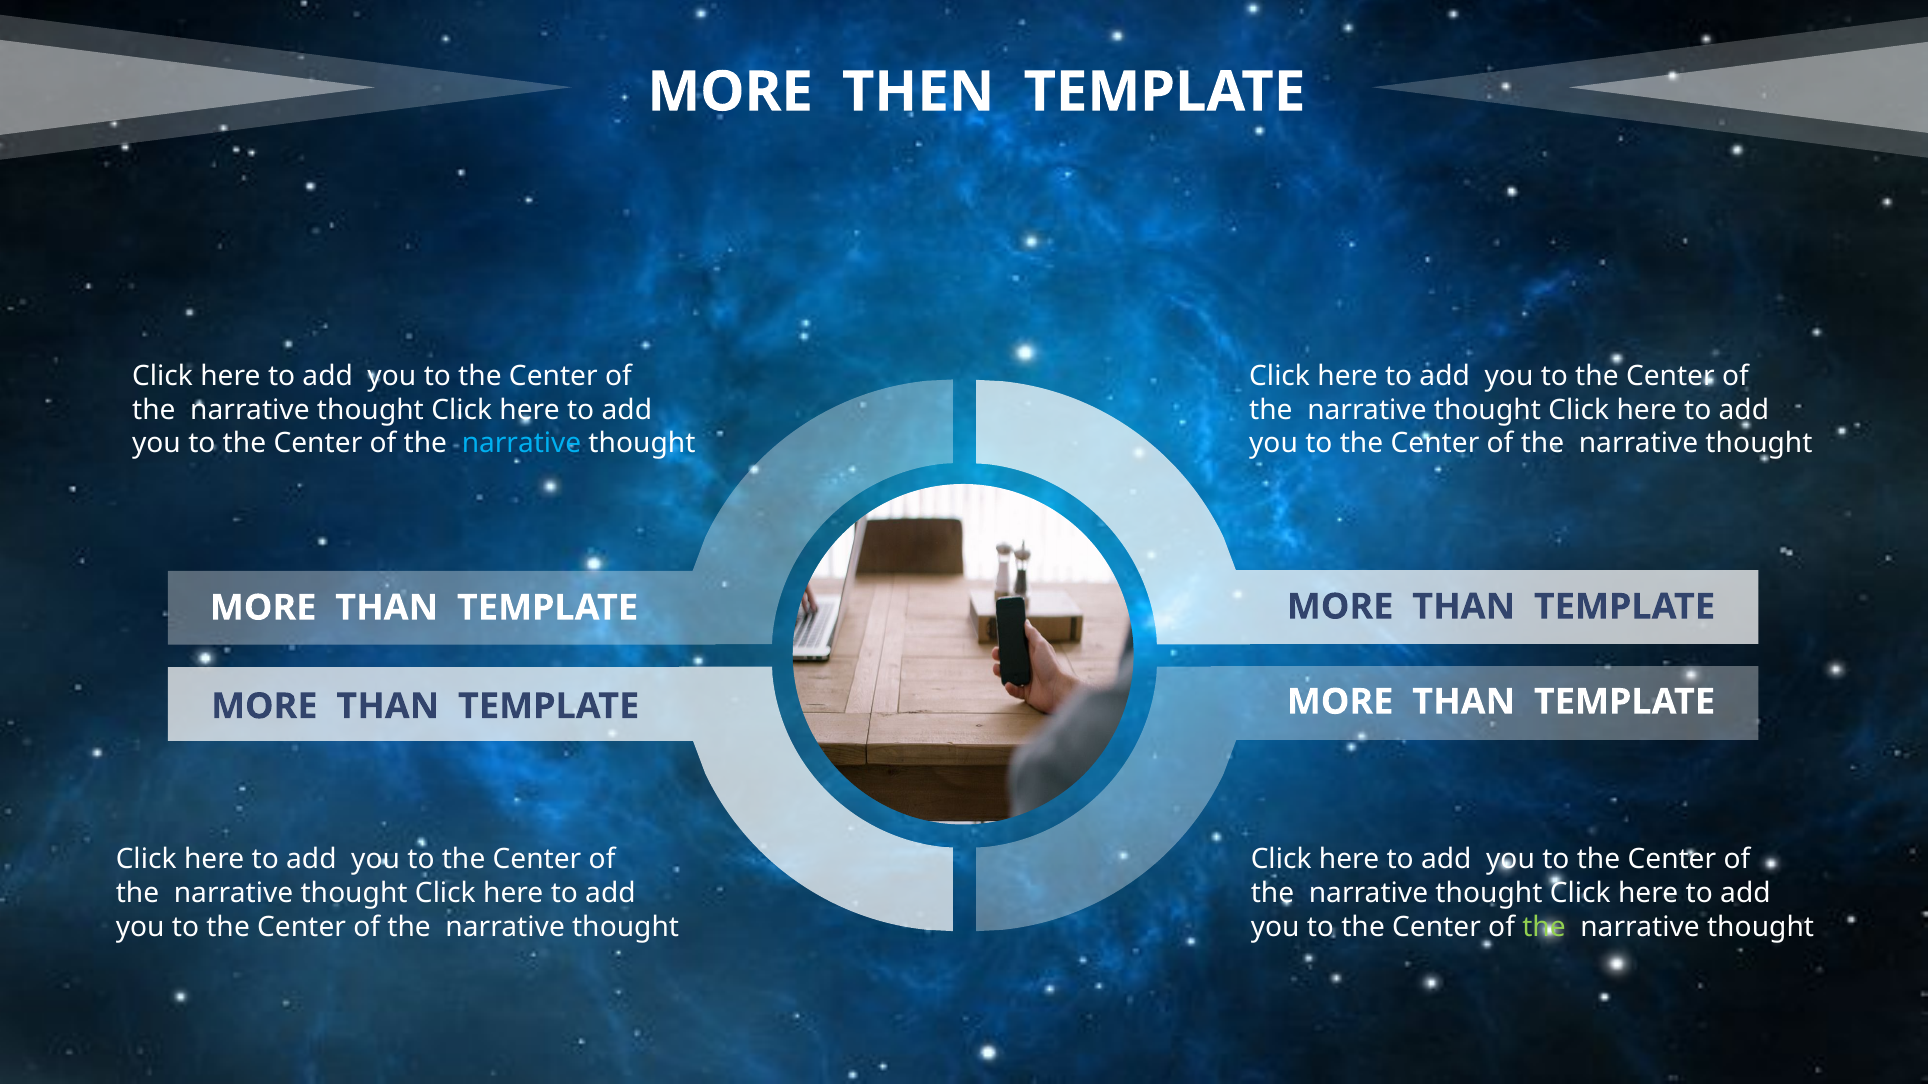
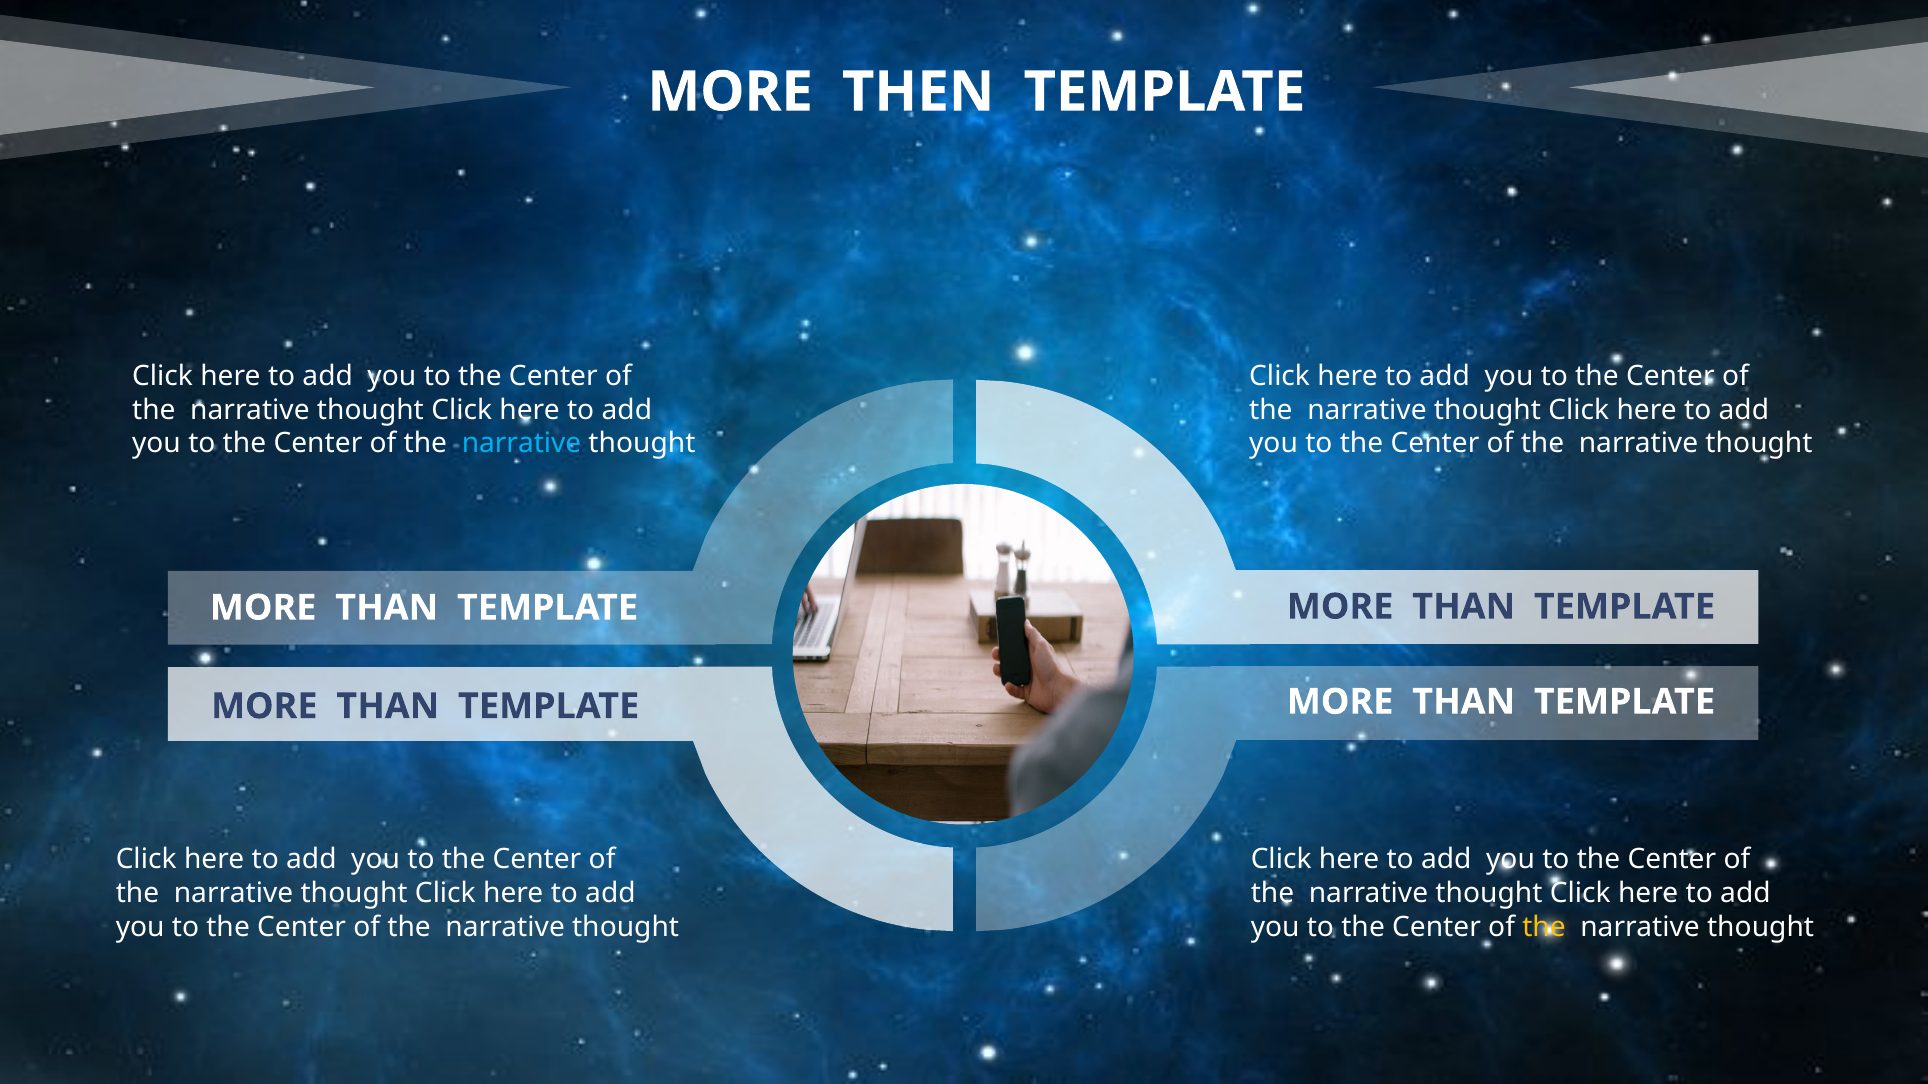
the colour: light green -> yellow (1544, 927)
